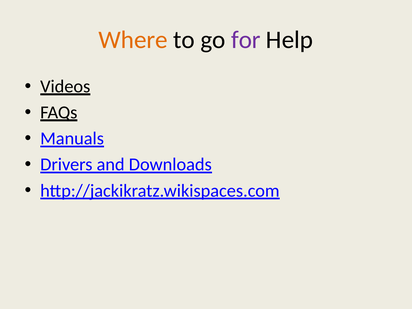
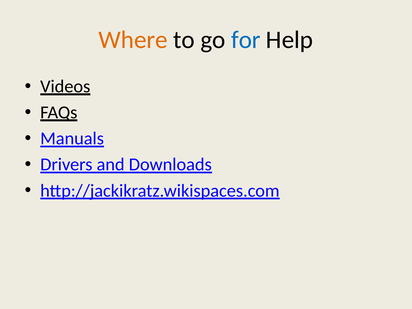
for colour: purple -> blue (246, 40)
